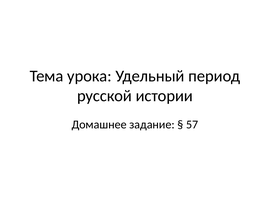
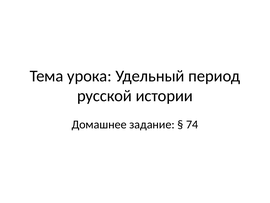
57: 57 -> 74 (192, 124)
